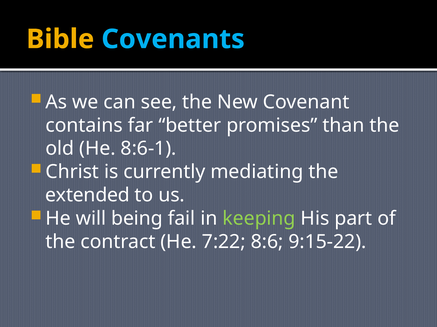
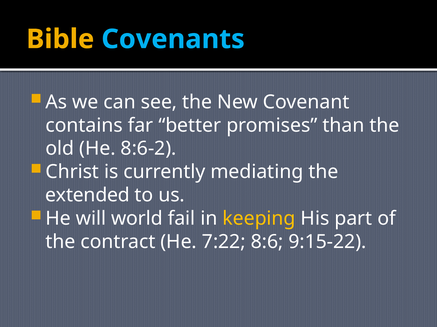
8:6-1: 8:6-1 -> 8:6-2 (149, 149)
being: being -> world (137, 219)
keeping colour: light green -> yellow (259, 219)
